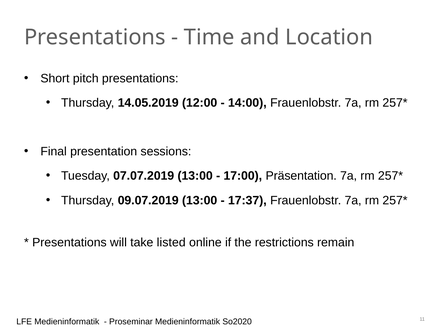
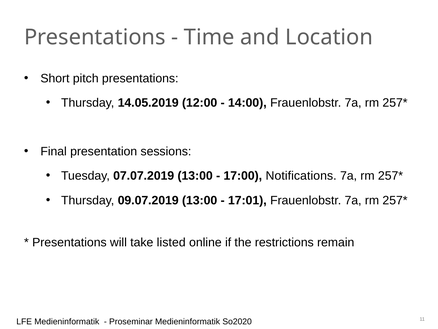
Präsentation: Präsentation -> Notifications (301, 176)
17:37: 17:37 -> 17:01 (247, 200)
